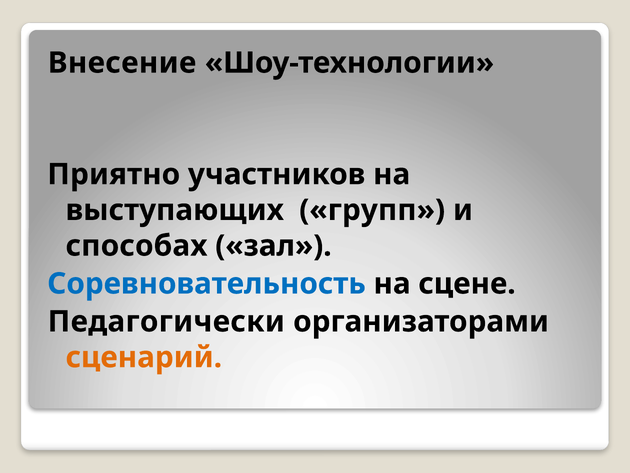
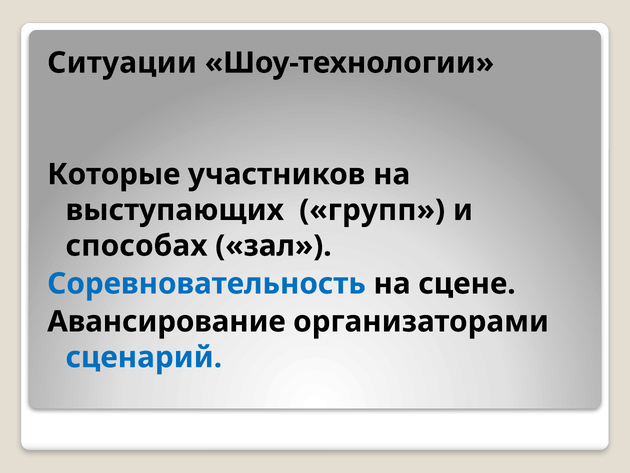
Внесение: Внесение -> Ситуации (122, 63)
Приятно: Приятно -> Которые (114, 174)
Педагогически: Педагогически -> Авансирование (166, 321)
сценарий colour: orange -> blue (144, 357)
